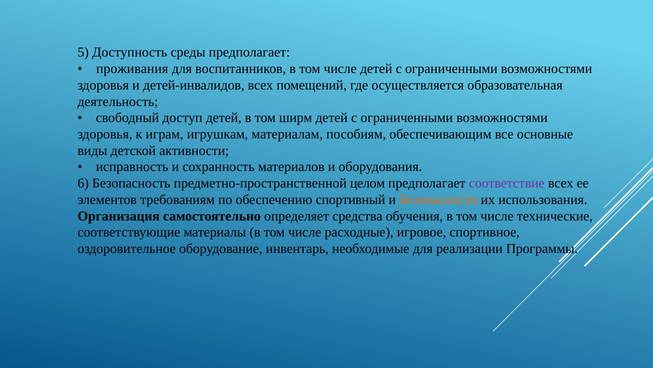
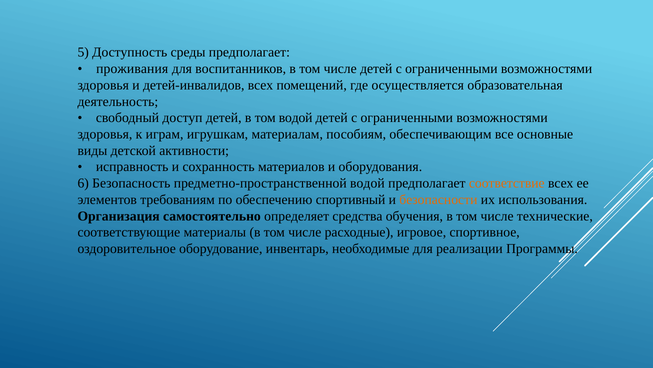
том ширм: ширм -> водой (296, 118)
предметно-пространственной целом: целом -> водой (367, 183)
соответствие colour: purple -> orange (507, 183)
